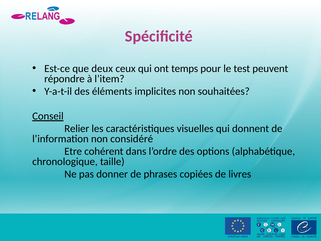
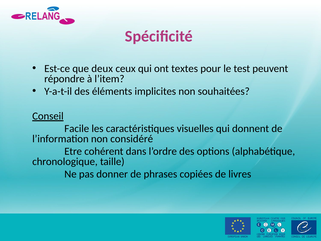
temps: temps -> textes (185, 69)
Relier: Relier -> Facile (77, 128)
